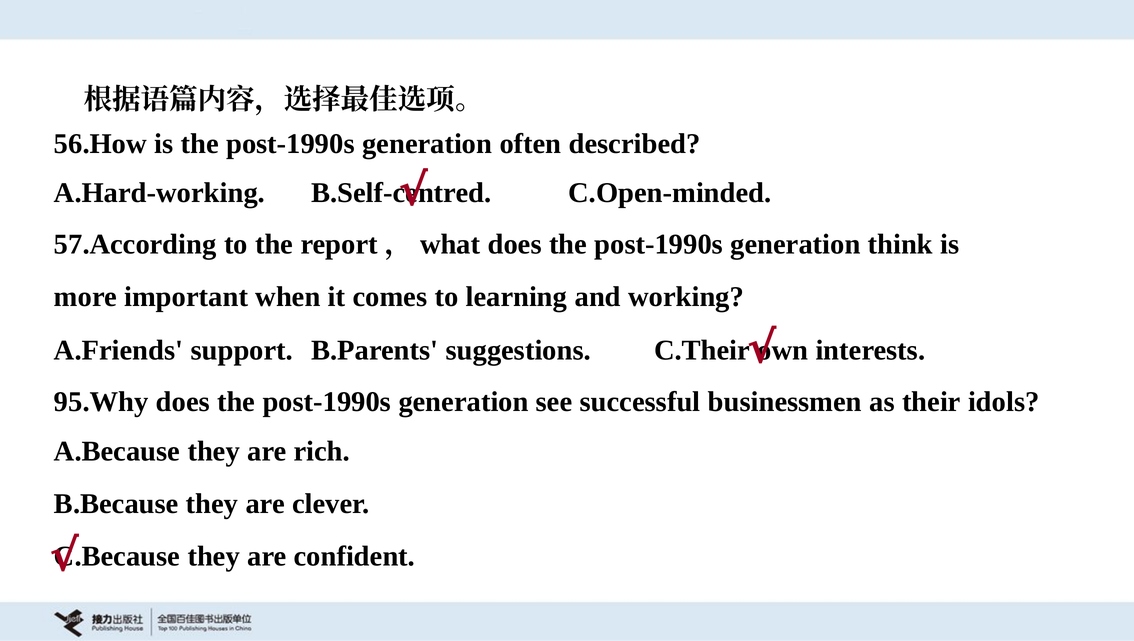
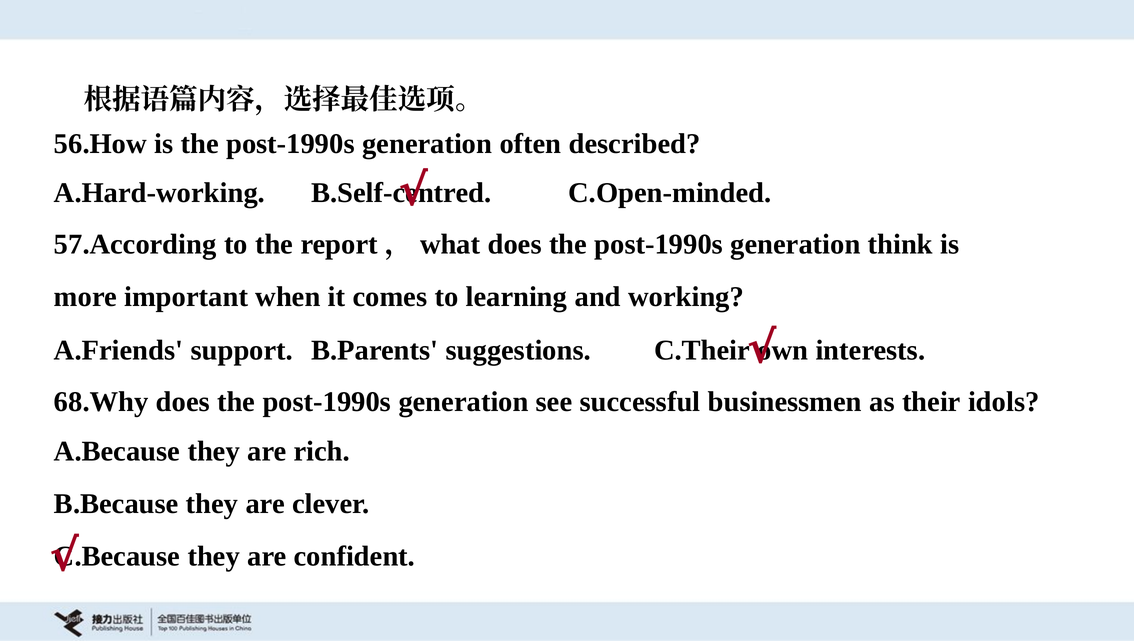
95.Why: 95.Why -> 68.Why (101, 402)
